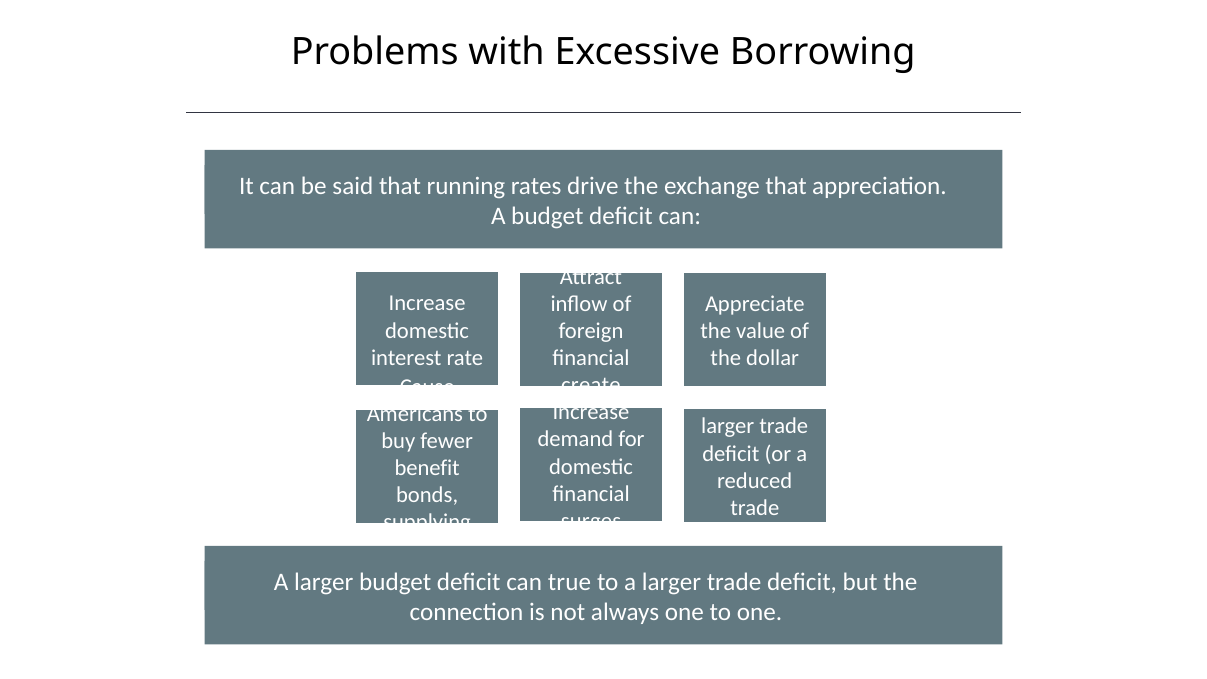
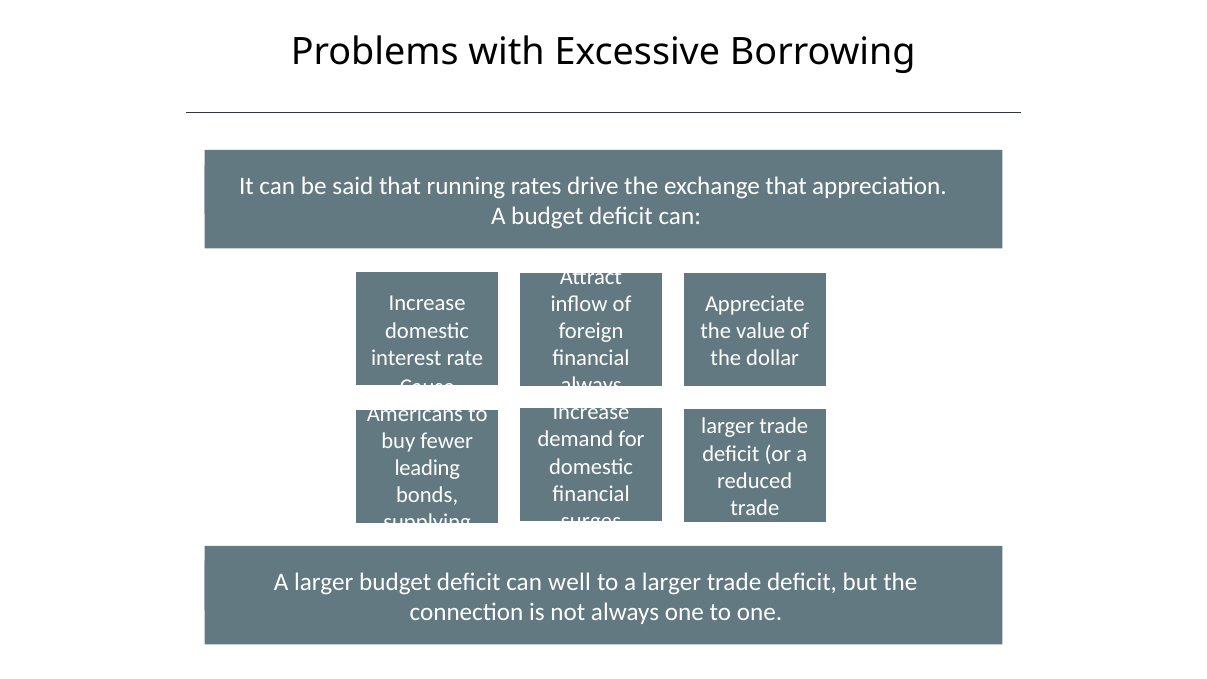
create: create -> always (591, 385)
benefit: benefit -> leading (427, 468)
true: true -> well (569, 582)
